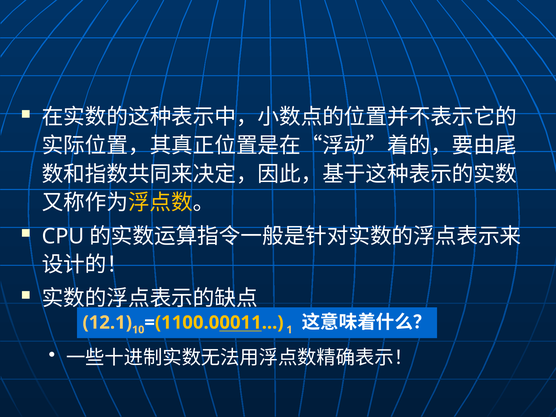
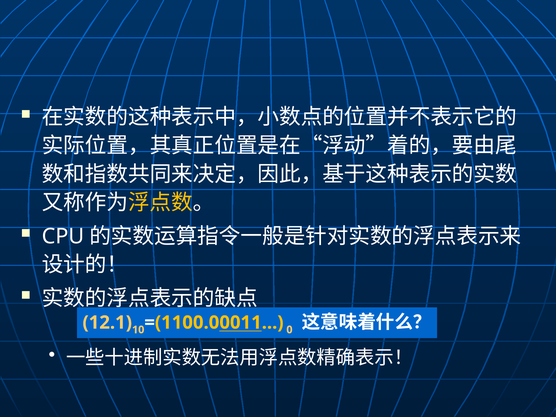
1: 1 -> 0 (289, 330)
